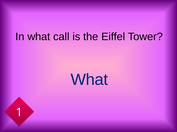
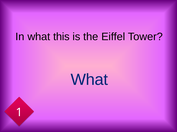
call: call -> this (61, 37)
